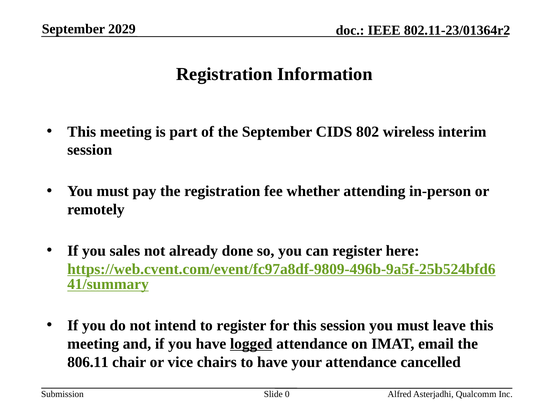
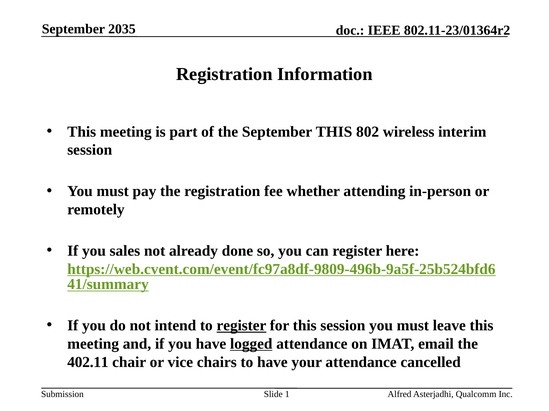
2029: 2029 -> 2035 (122, 29)
September CIDS: CIDS -> THIS (334, 132)
register underline: none -> present (241, 326)
806.11: 806.11 -> 402.11 (88, 363)
0: 0 -> 1 (287, 395)
